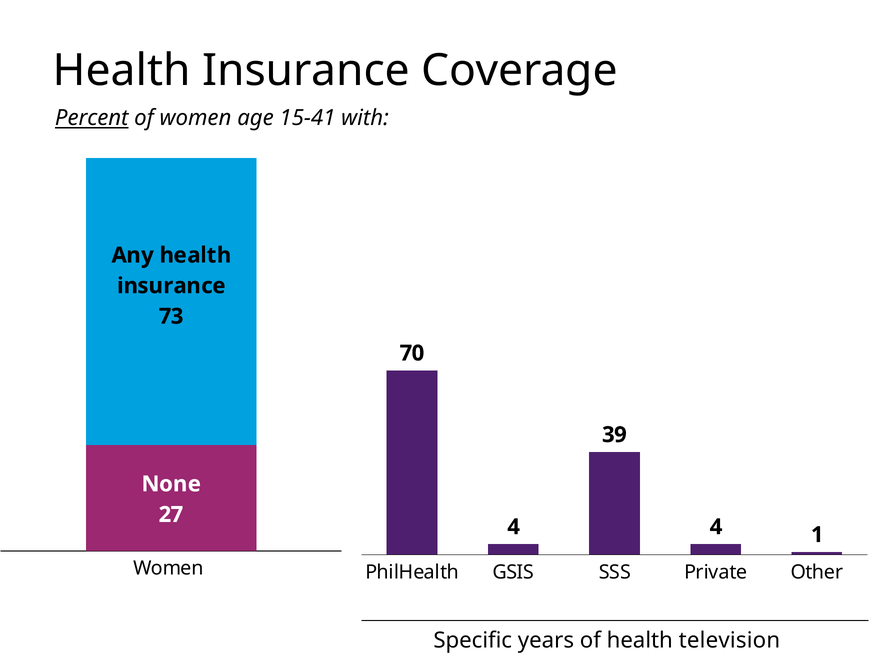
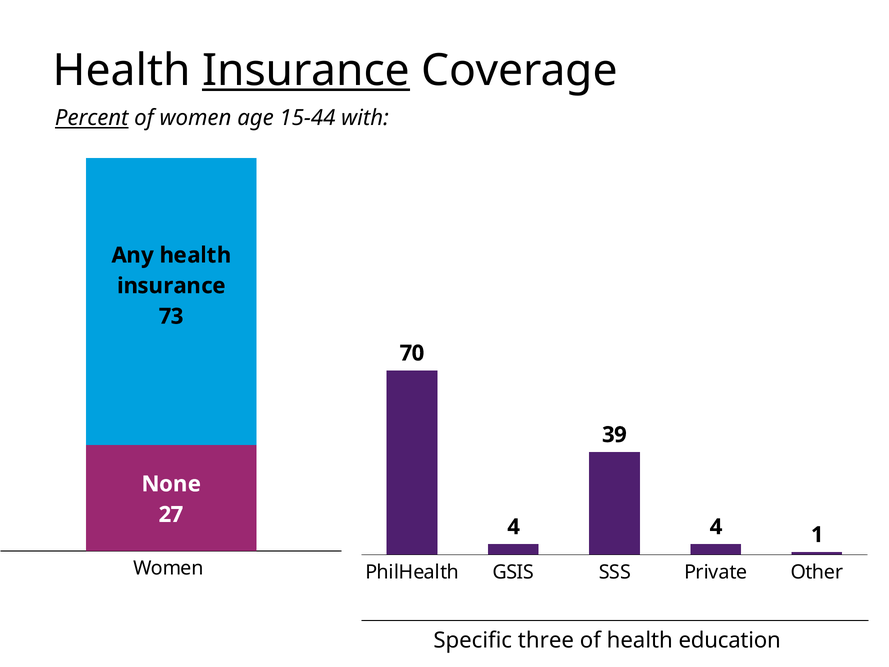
Insurance underline: none -> present (306, 71)
15-41: 15-41 -> 15-44 (307, 118)
years: years -> three (546, 640)
television: television -> education (730, 640)
